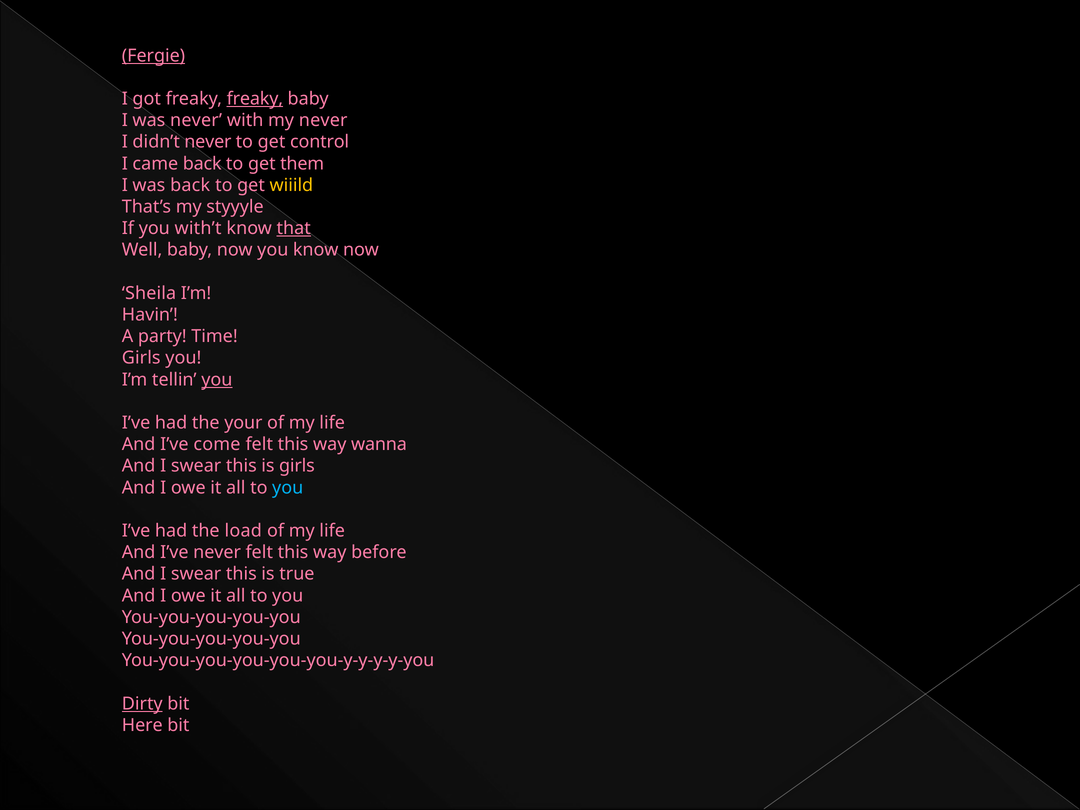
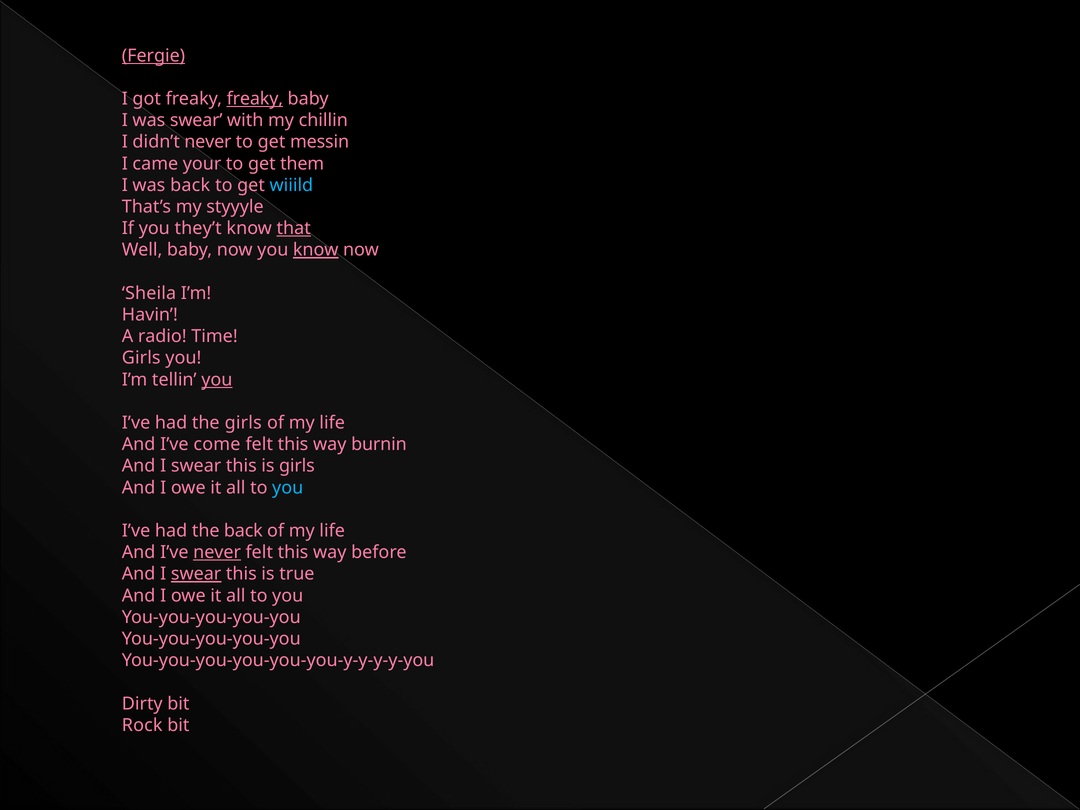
was never: never -> swear (196, 120)
my never: never -> chillin (323, 120)
control: control -> messin (320, 142)
came back: back -> your (202, 164)
wiiild colour: yellow -> light blue (291, 185)
with’t: with’t -> they’t (198, 228)
know underline: none -> present (316, 250)
party: party -> radio (162, 336)
the your: your -> girls (243, 423)
wanna: wanna -> burnin (379, 444)
the load: load -> back (243, 531)
never underline: none -> present (217, 552)
swear underline: none -> present (196, 574)
Dirty underline: present -> none (142, 704)
Here: Here -> Rock (142, 725)
